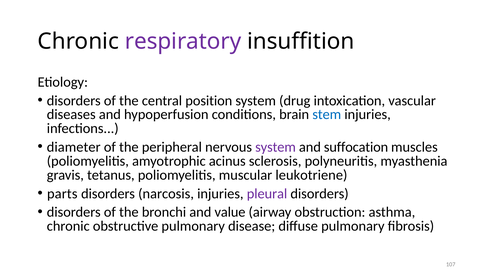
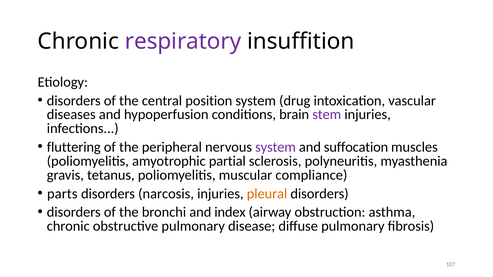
stem colour: blue -> purple (327, 115)
diameter: diameter -> fluttering (74, 147)
acinus: acinus -> partial (227, 161)
leukotriene: leukotriene -> compliance (311, 175)
pleural colour: purple -> orange (267, 194)
value: value -> index (230, 212)
